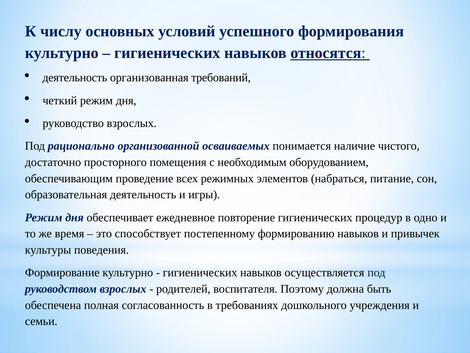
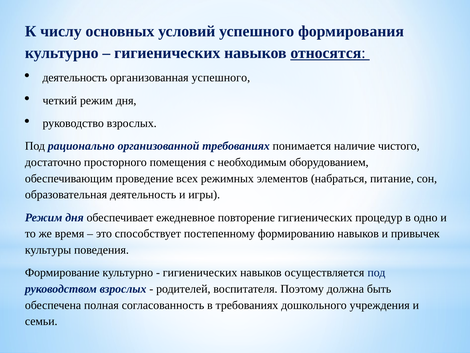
организованная требований: требований -> успешного (221, 78)
организованной осваиваемых: осваиваемых -> требованиях (236, 146)
